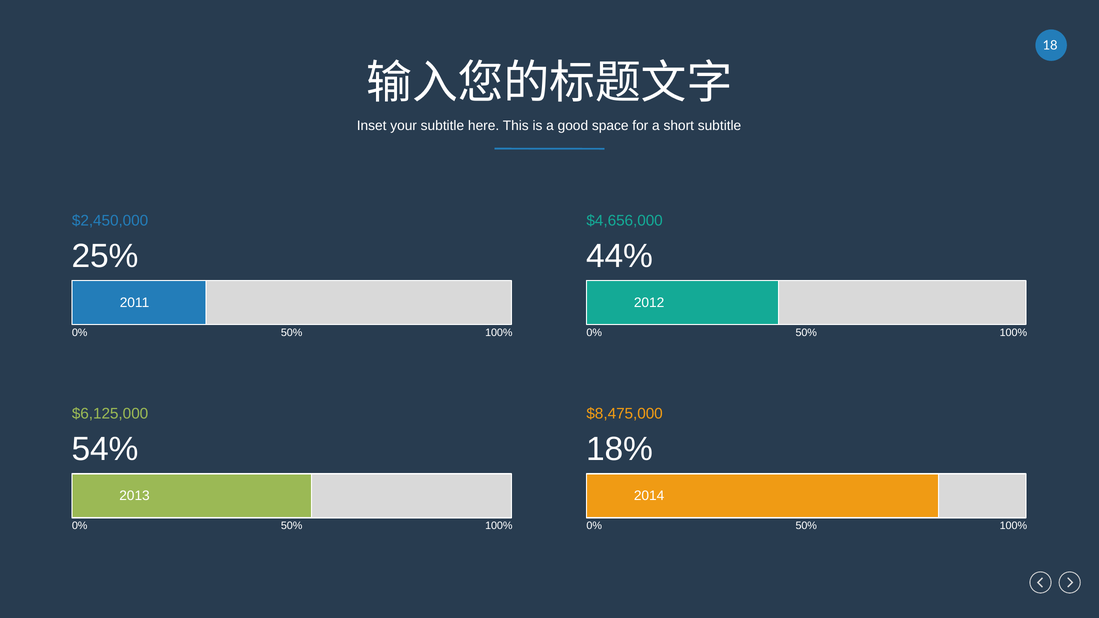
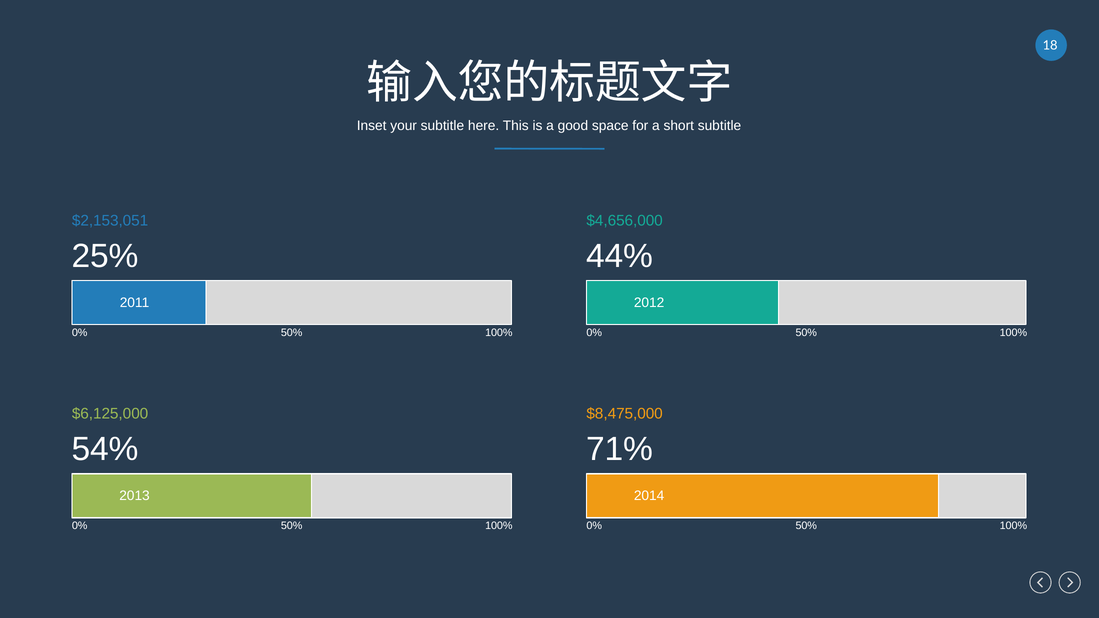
$2,450,000: $2,450,000 -> $2,153,051 (110, 221)
18%: 18% -> 71% (620, 449)
